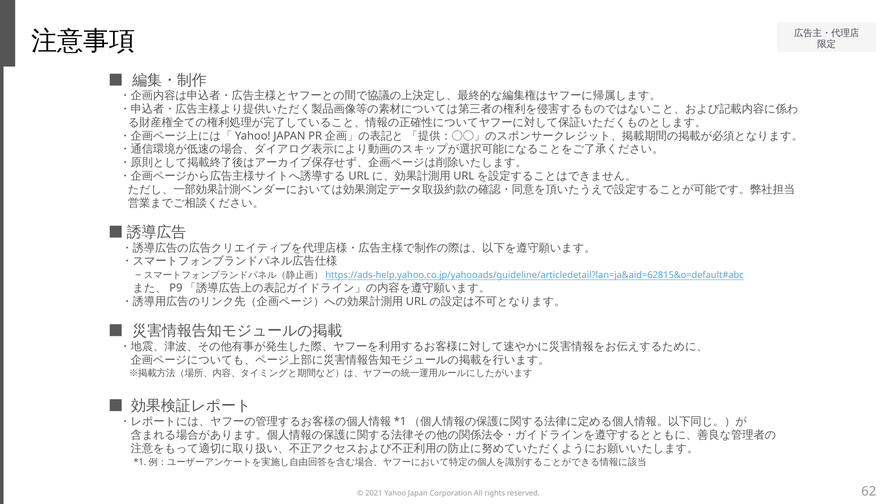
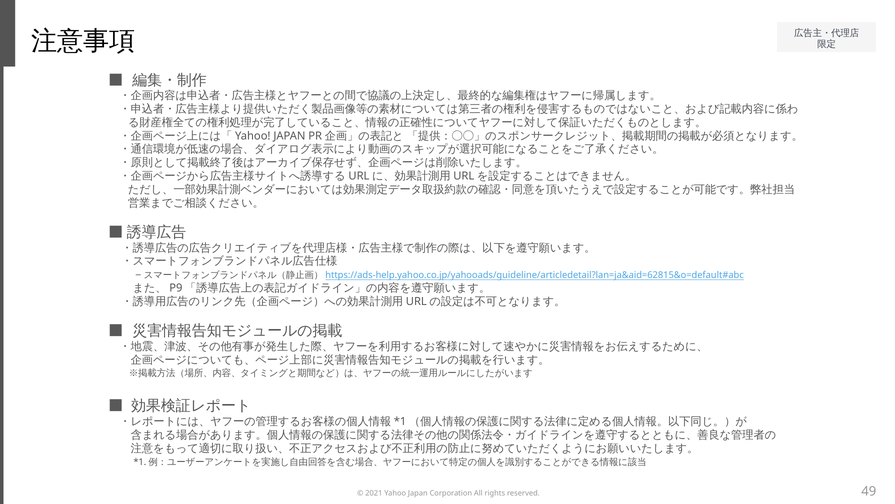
62: 62 -> 49 (869, 491)
